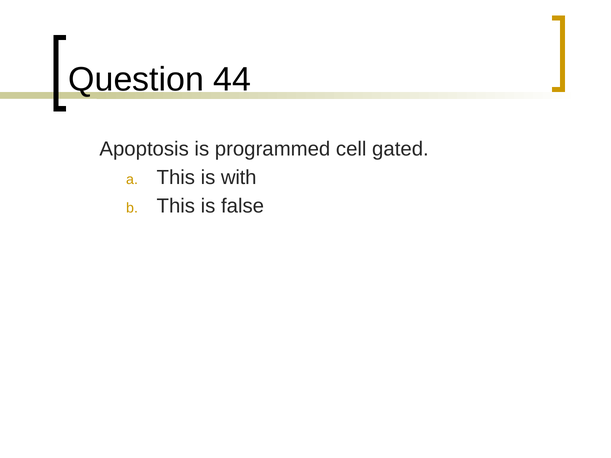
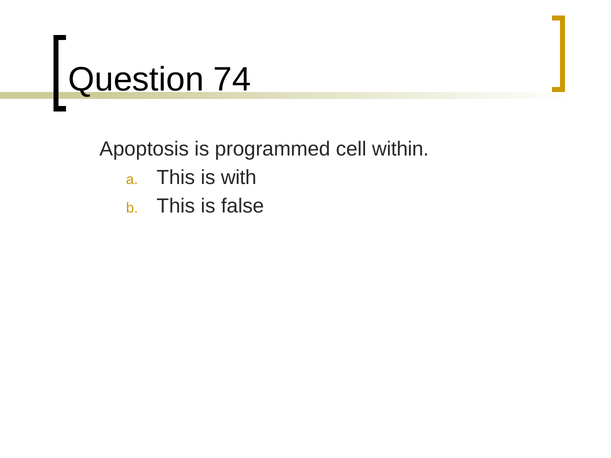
44: 44 -> 74 (232, 80)
gated: gated -> within (400, 149)
